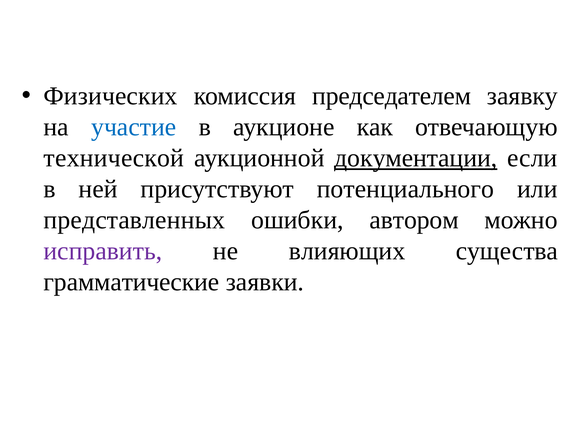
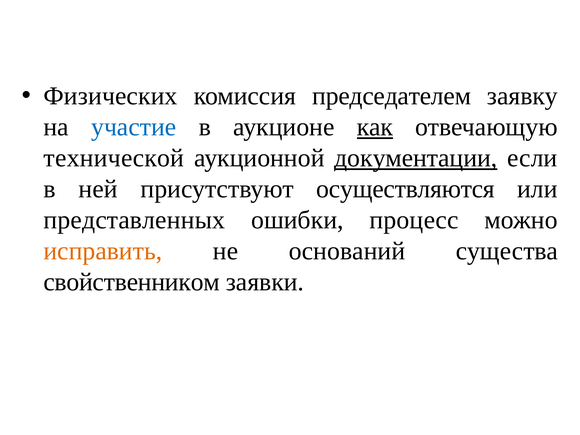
как underline: none -> present (375, 127)
потенциального: потенциального -> осуществляются (406, 189)
автором: автором -> процесс (414, 220)
исправить colour: purple -> orange (103, 251)
влияющих: влияющих -> оснований (347, 251)
грамматические: грамматические -> свойственником (132, 282)
